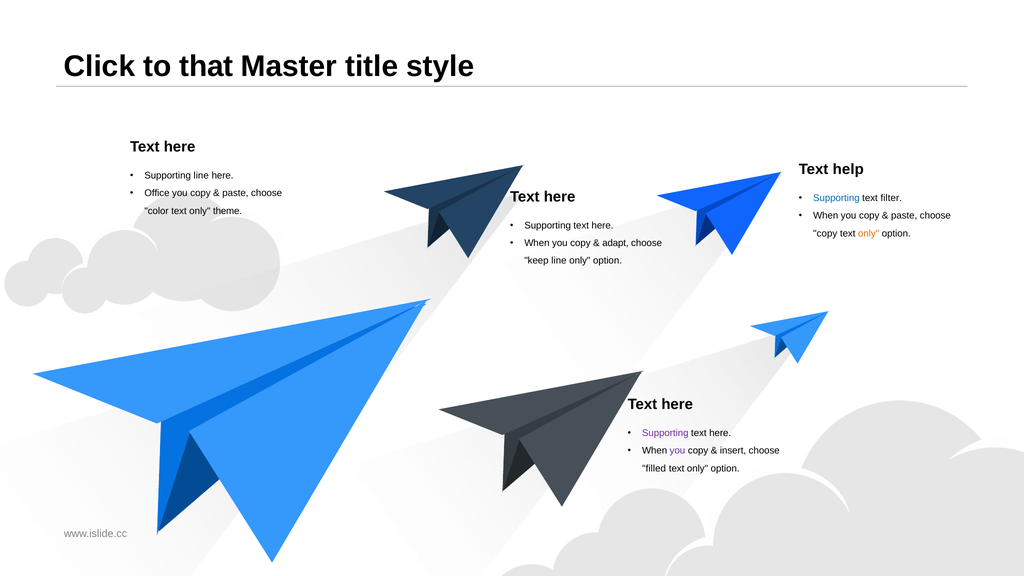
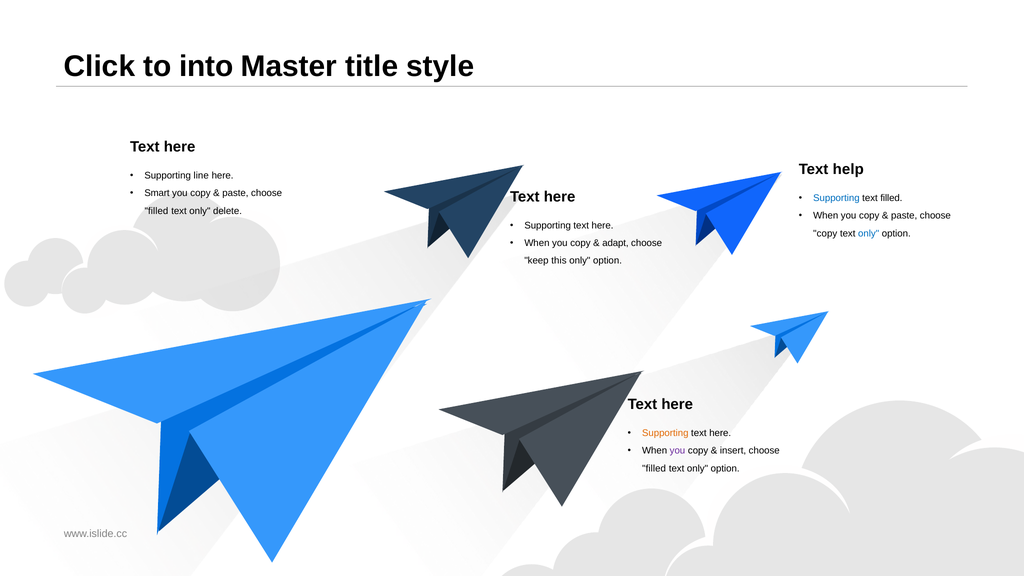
that: that -> into (206, 66)
Office: Office -> Smart (157, 193)
text filter: filter -> filled (891, 198)
color: color -> filled (156, 211)
theme: theme -> delete (227, 211)
only colour: orange -> blue (869, 233)
keep line: line -> this (559, 261)
Supporting colour: purple -> orange (665, 433)
